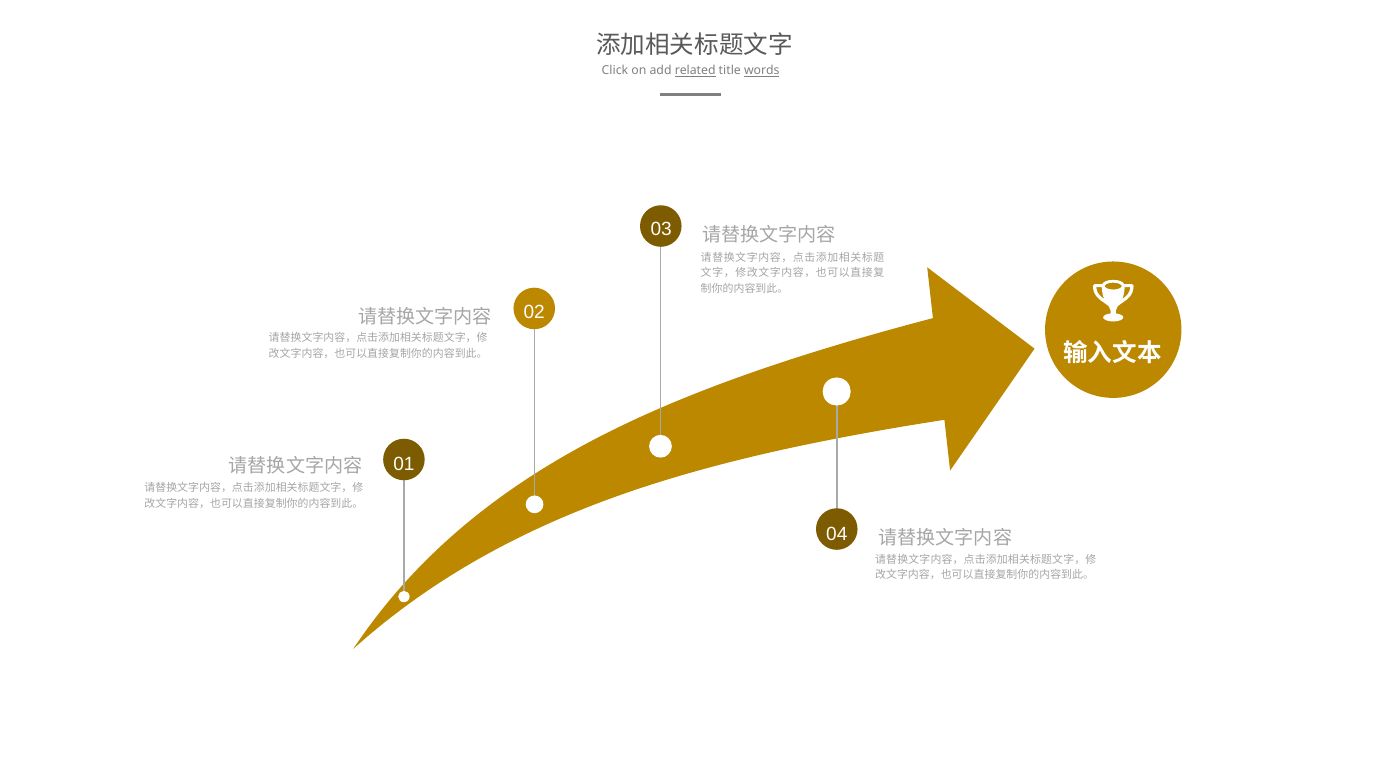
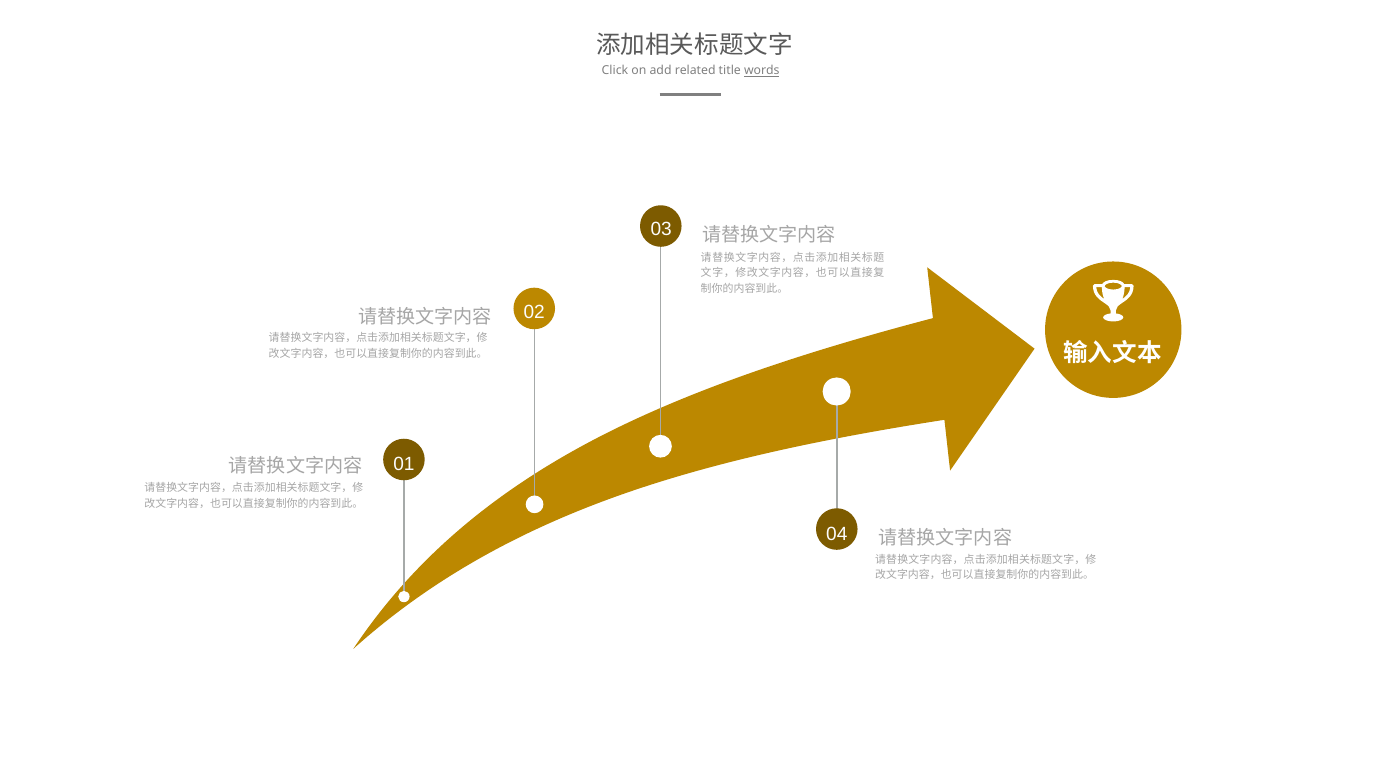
related underline: present -> none (695, 71)
